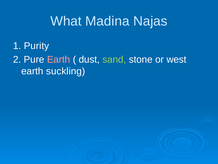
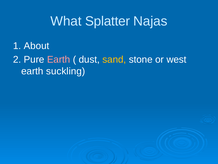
Madina: Madina -> Splatter (107, 21)
Purity: Purity -> About (37, 46)
sand colour: light green -> yellow (114, 59)
